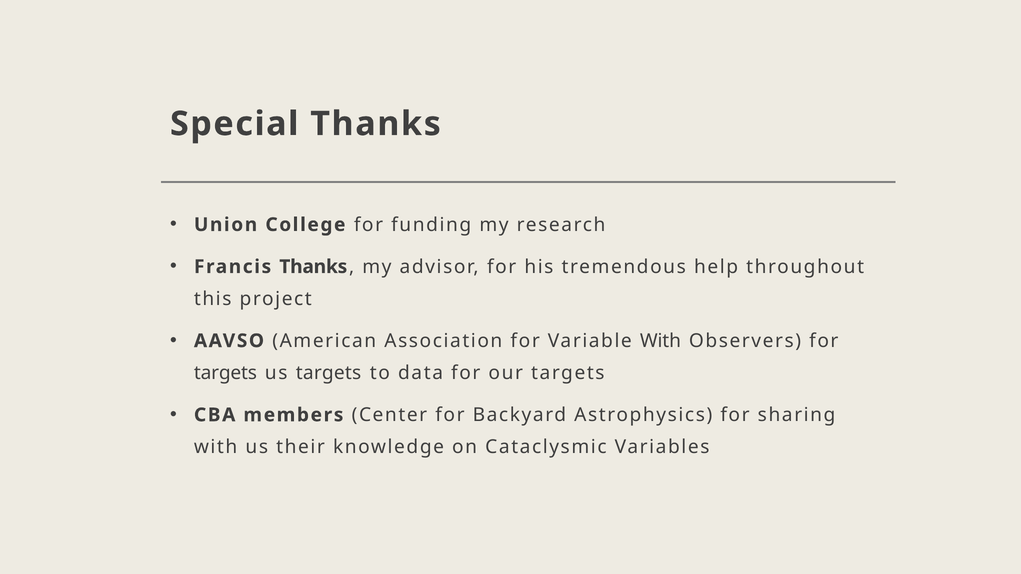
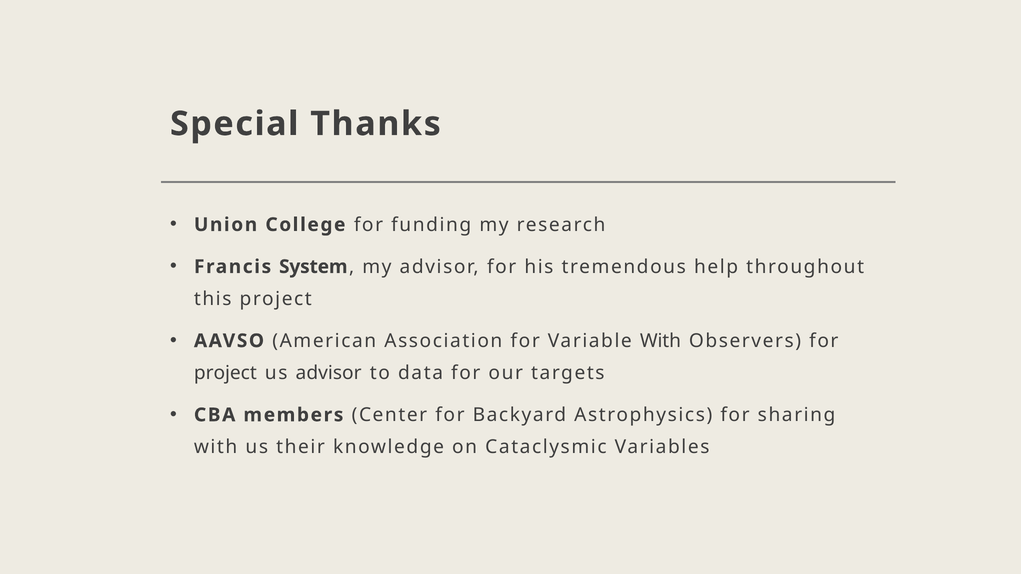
Francis Thanks: Thanks -> System (313, 267)
targets: targets -> project (225, 373)
us targets: targets -> advisor (329, 373)
